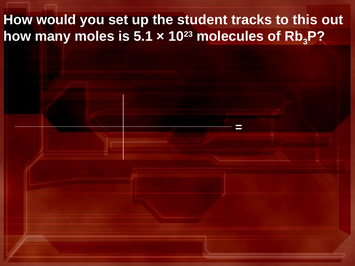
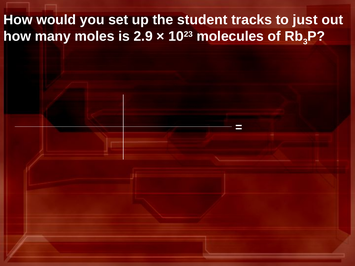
this: this -> just (305, 20)
5.1: 5.1 -> 2.9 (143, 36)
